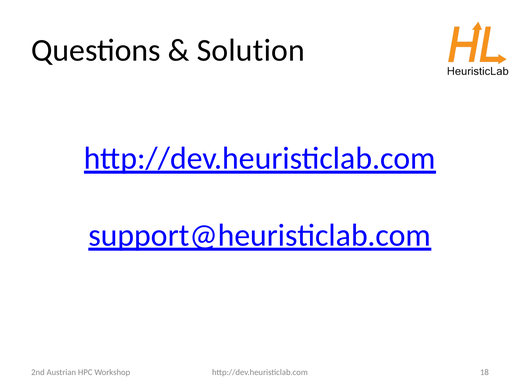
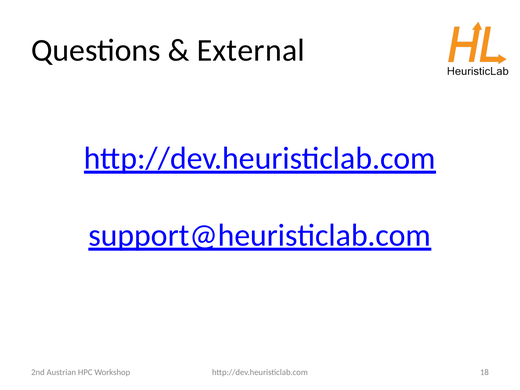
Solution: Solution -> External (251, 50)
